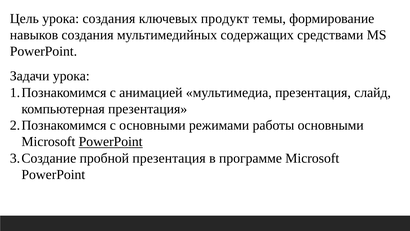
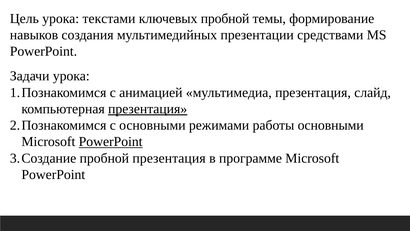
урока создания: создания -> текстами (109, 19)
ключевых продукт: продукт -> пробной (225, 19)
содержащих: содержащих -> презентации (257, 35)
презентация underline: none -> present (148, 109)
